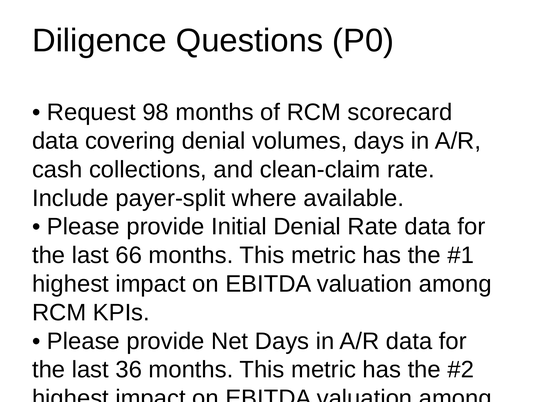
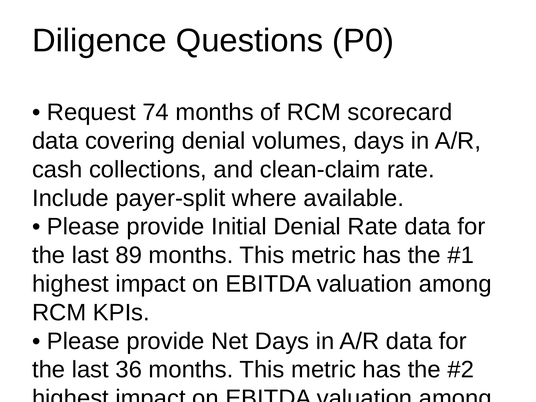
98: 98 -> 74 (156, 112)
66: 66 -> 89 (129, 255)
